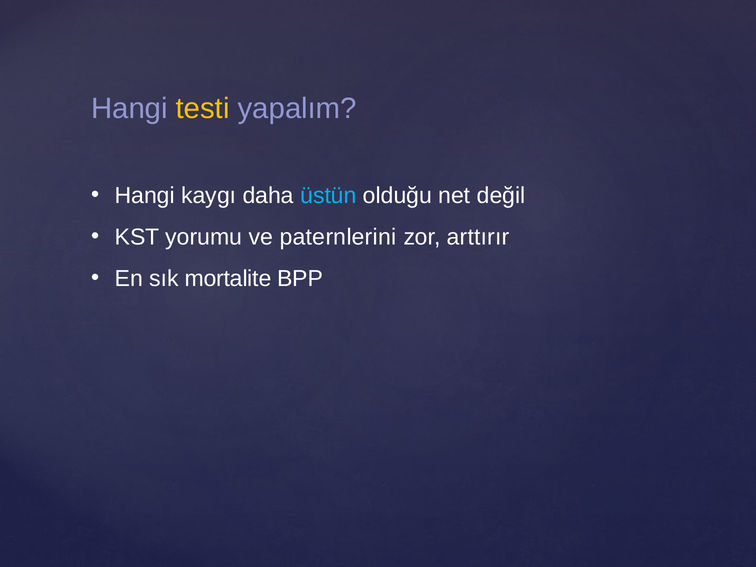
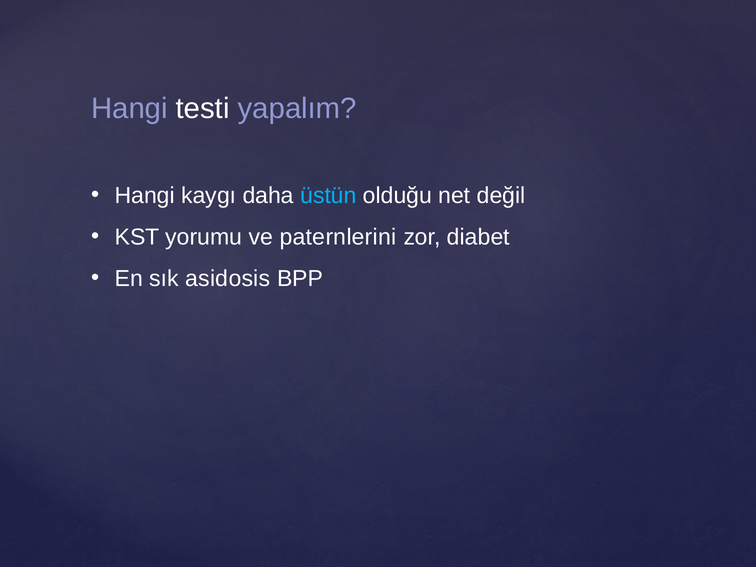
testi colour: yellow -> white (203, 109)
arttırır: arttırır -> diabet (478, 237)
mortalite: mortalite -> asidosis (228, 279)
